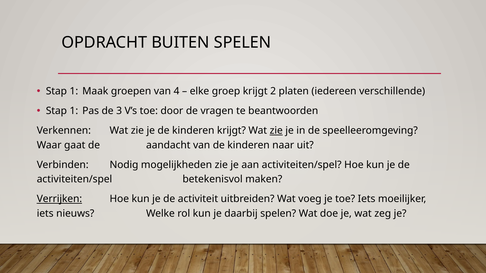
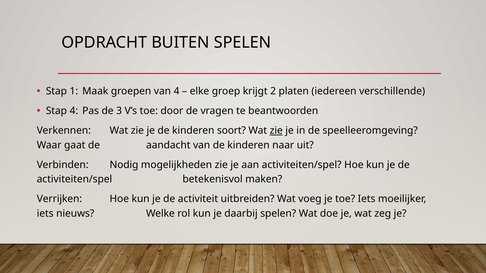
1: 1 -> 4 (74, 111)
kinderen krijgt: krijgt -> soort (231, 131)
Verrijken underline: present -> none (59, 199)
